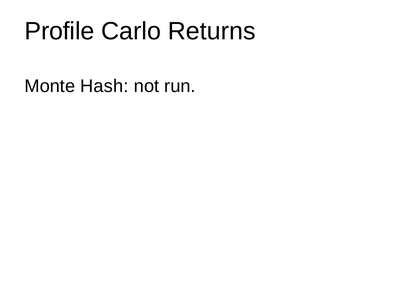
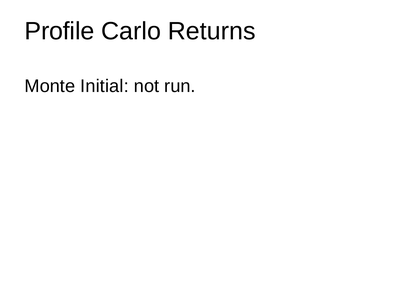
Hash: Hash -> Initial (104, 86)
